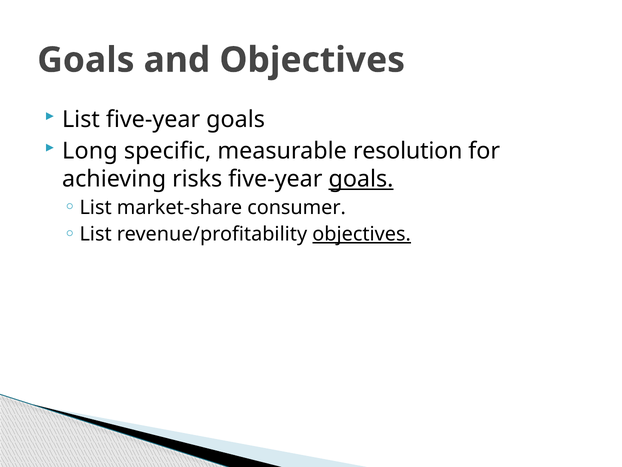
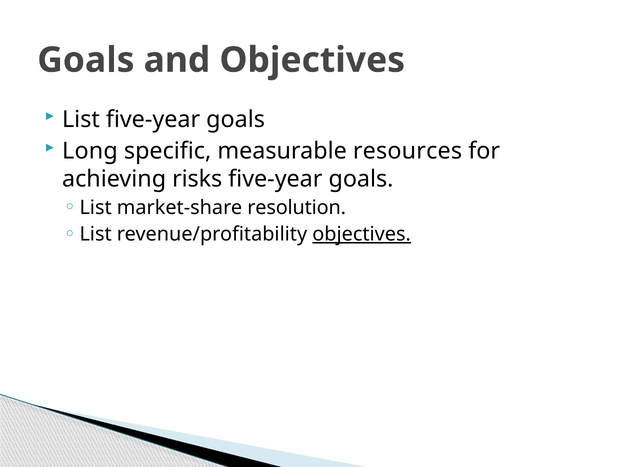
resolution: resolution -> resources (408, 151)
goals underline: present -> none (361, 179)
consumer: consumer -> resolution (297, 207)
